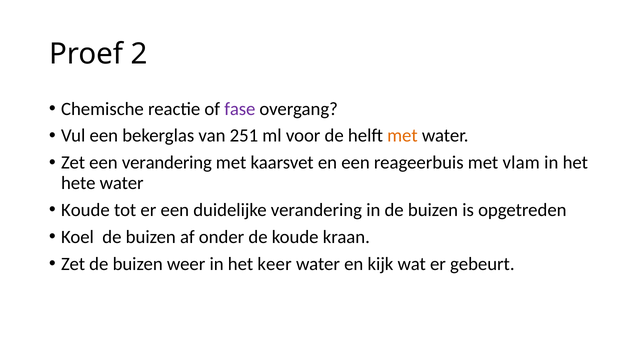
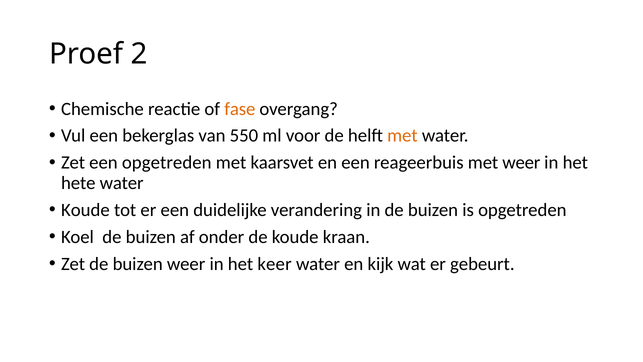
fase colour: purple -> orange (240, 109)
251: 251 -> 550 (244, 136)
een verandering: verandering -> opgetreden (167, 163)
met vlam: vlam -> weer (521, 163)
